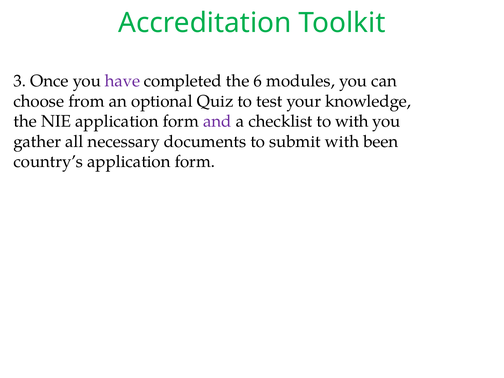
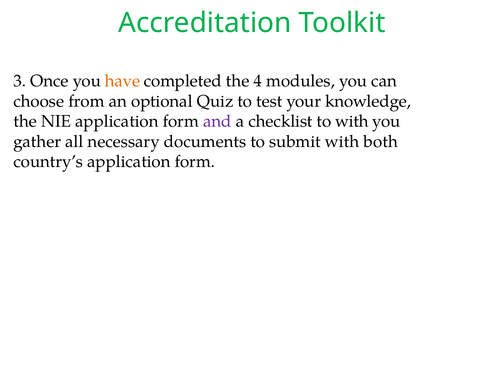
have colour: purple -> orange (122, 81)
6: 6 -> 4 (258, 81)
been: been -> both (381, 141)
